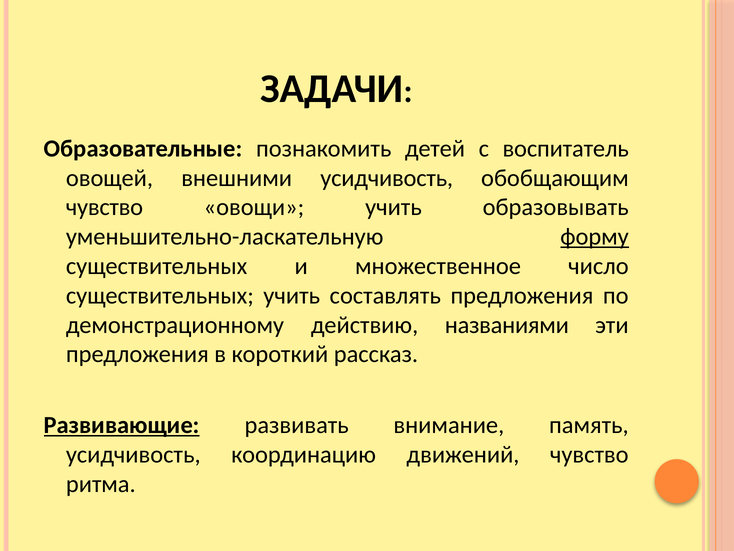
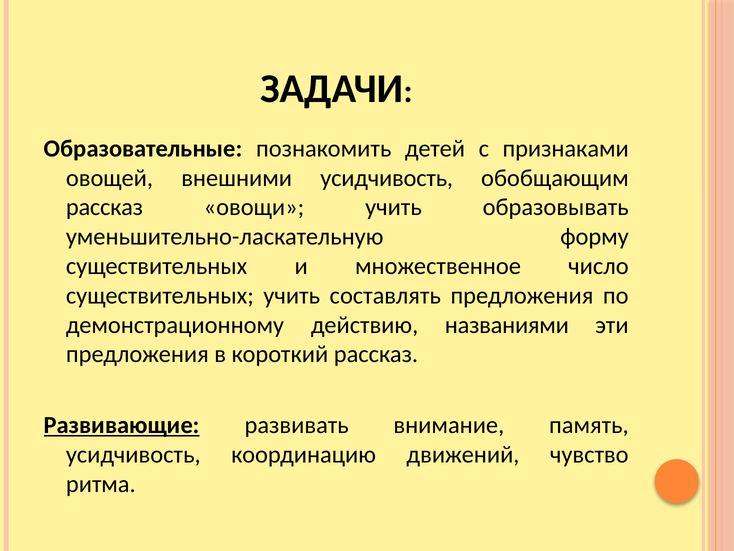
воспитатель: воспитатель -> признаками (566, 148)
чувство: чувство -> рассказ (104, 207)
форму underline: present -> none (595, 237)
